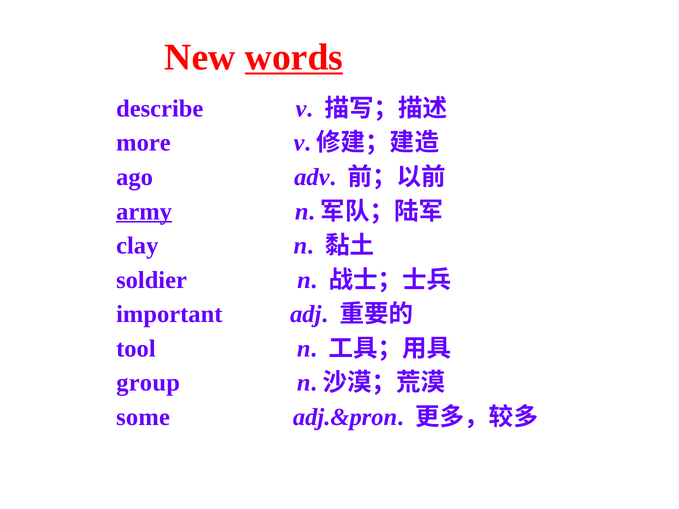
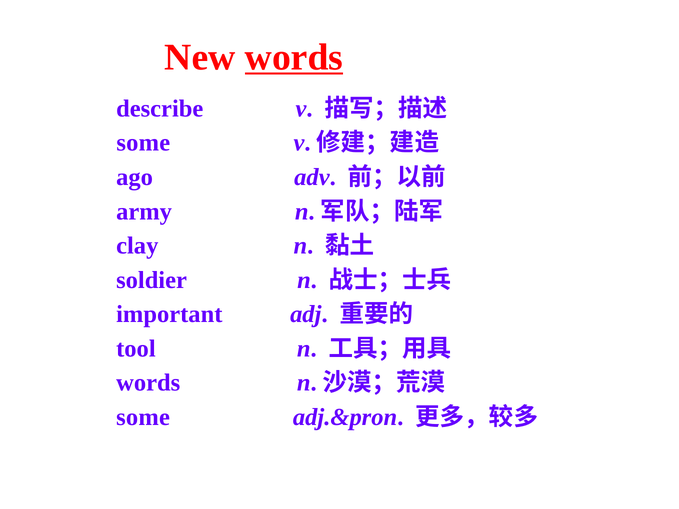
more: more -> some (143, 143)
army underline: present -> none (144, 212)
group: group -> words (148, 383)
